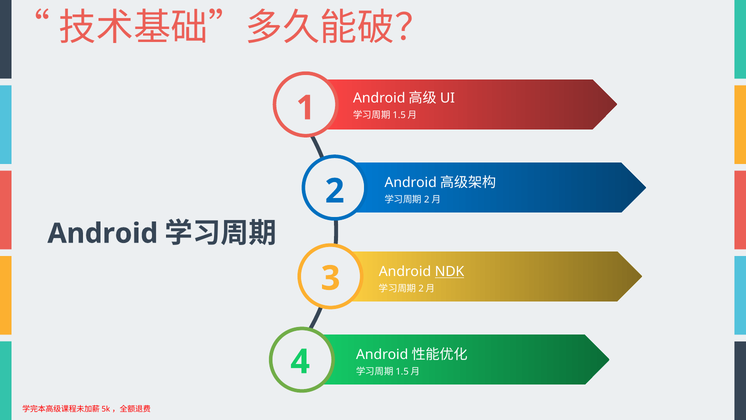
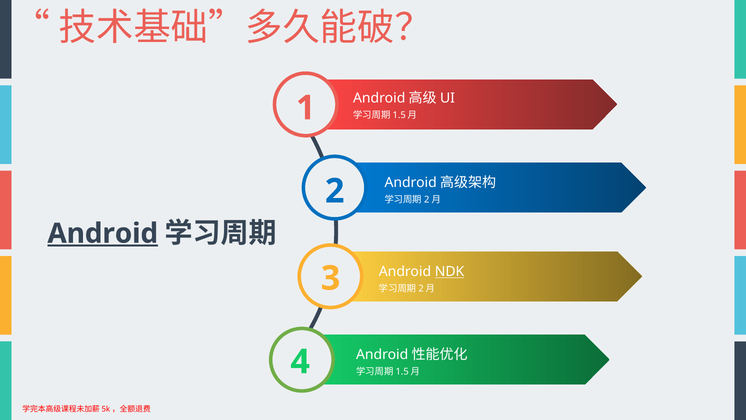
Android underline: none -> present (103, 233)
